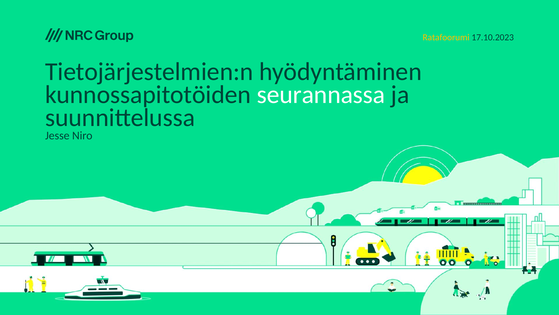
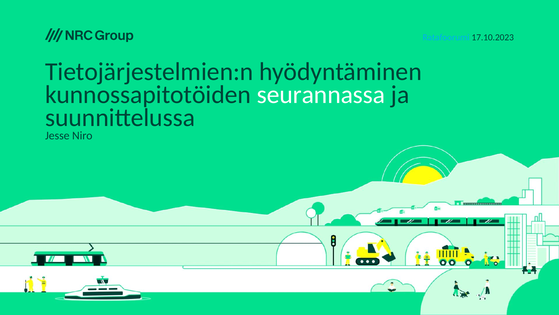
Ratafoorumi colour: yellow -> light blue (446, 37)
